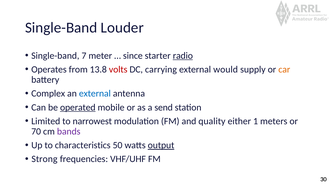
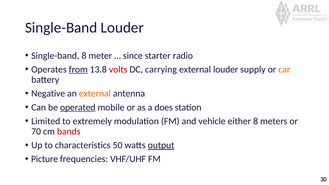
Single-band 7: 7 -> 8 (84, 56)
radio underline: present -> none (183, 56)
from underline: none -> present (78, 69)
external would: would -> louder (226, 69)
Complex: Complex -> Negative (48, 94)
external colour: blue -> orange (95, 94)
send: send -> does (164, 107)
narrowest: narrowest -> extremely (92, 121)
quality: quality -> vehicle (212, 121)
either 1: 1 -> 8 (256, 121)
bands colour: purple -> red (69, 132)
Strong: Strong -> Picture (45, 159)
